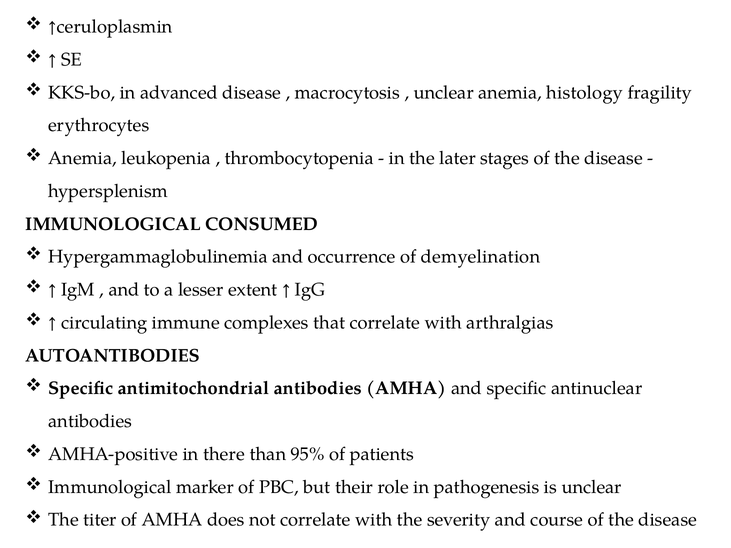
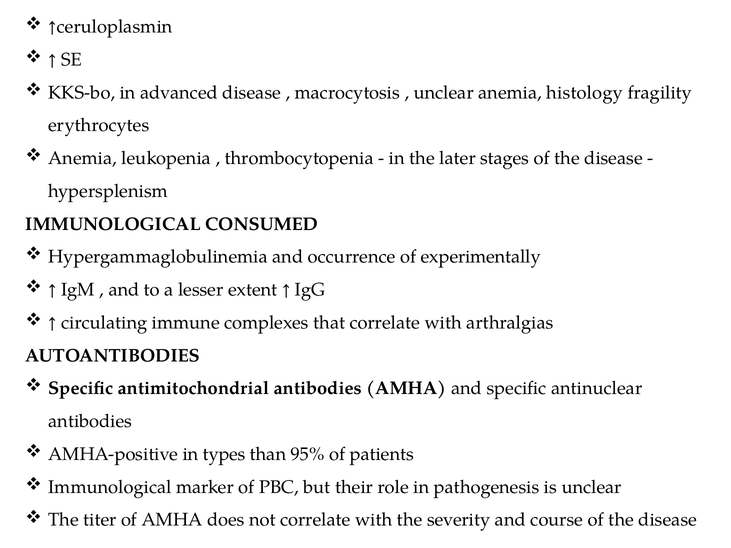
demyelination: demyelination -> experimentally (481, 257)
there: there -> types (224, 454)
